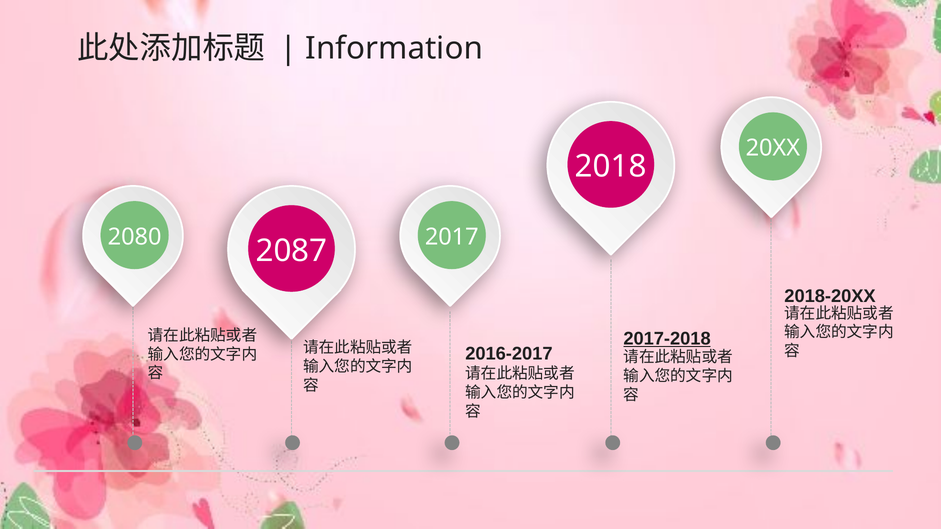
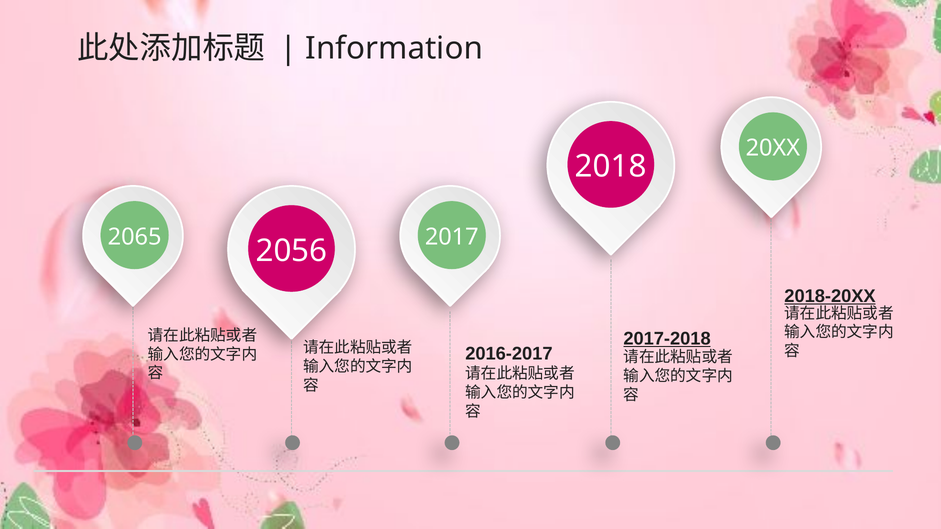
2080: 2080 -> 2065 (135, 237)
2087: 2087 -> 2056 (291, 251)
2018-20XX underline: none -> present (830, 296)
